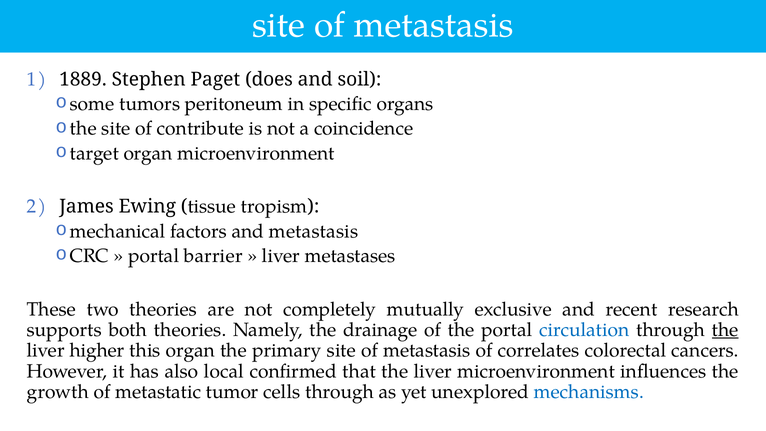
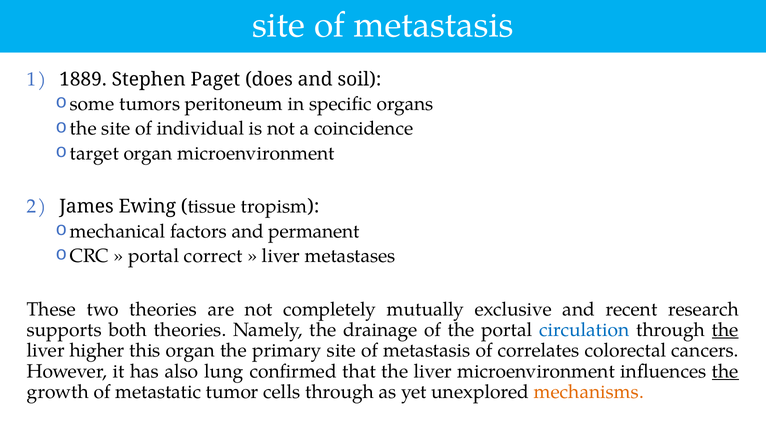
contribute: contribute -> individual (201, 129)
and metastasis: metastasis -> permanent (314, 231)
barrier: barrier -> correct (213, 256)
local: local -> lung (224, 371)
the underline: none -> present (725, 371)
mechanisms colour: blue -> orange (589, 392)
